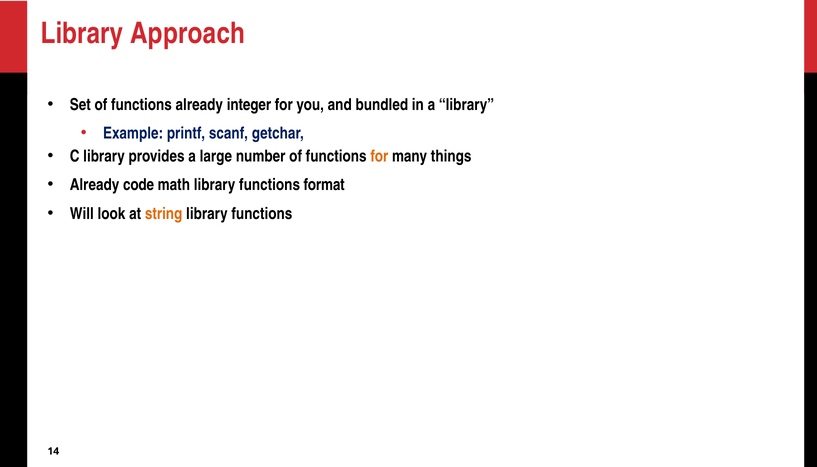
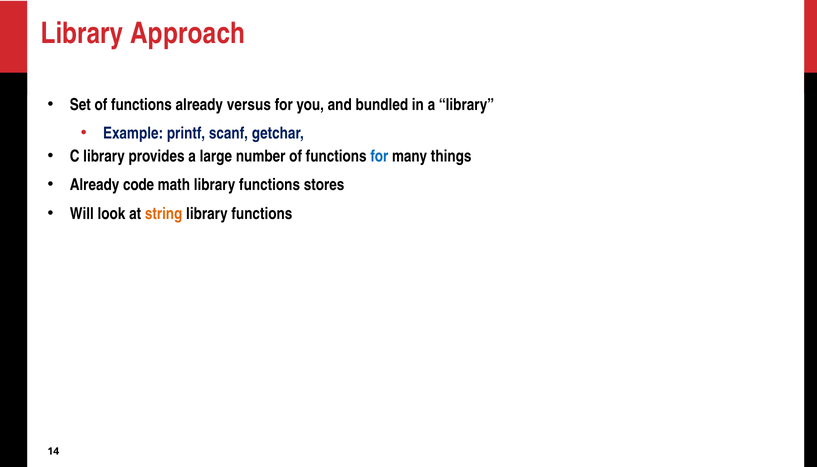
integer: integer -> versus (249, 105)
for colour: orange -> blue (379, 156)
format: format -> stores (324, 185)
